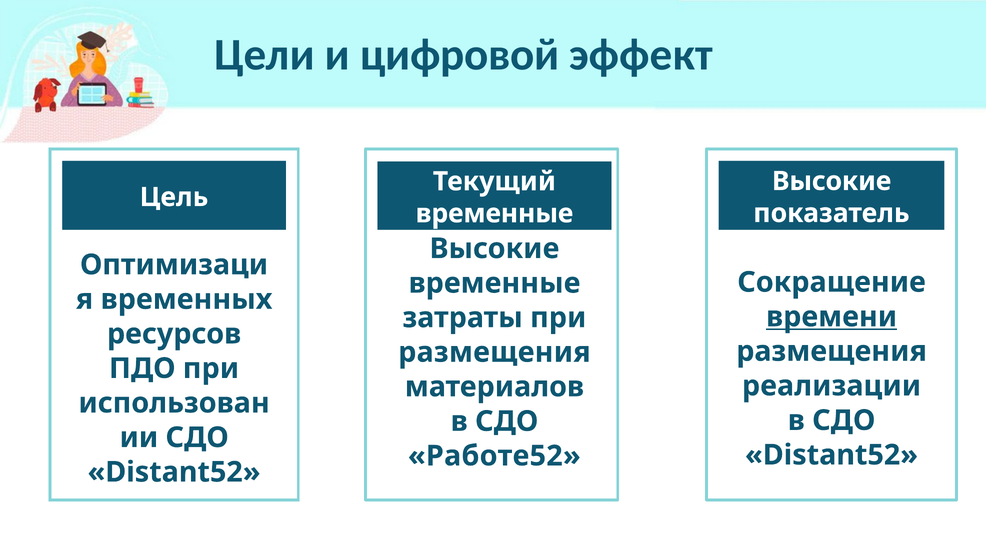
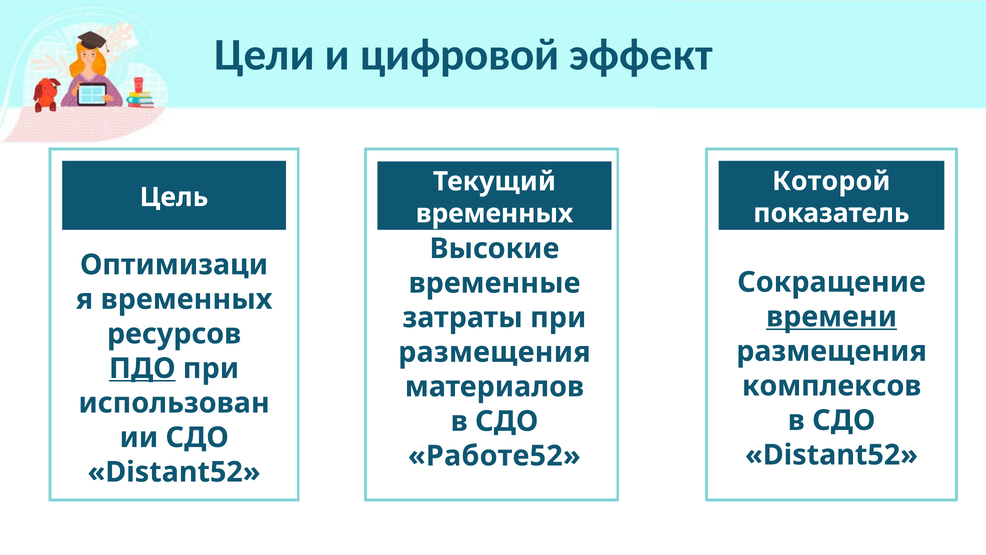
Высокие: Высокие -> Которой (831, 181)
временные: временные -> временных (494, 213)
ПДО underline: none -> present (142, 368)
реализации: реализации -> комплексов (832, 386)
